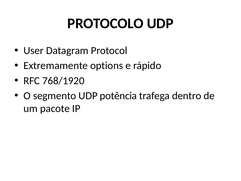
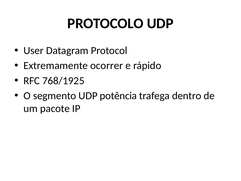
options: options -> ocorrer (107, 66)
768/1920: 768/1920 -> 768/1925 (63, 81)
